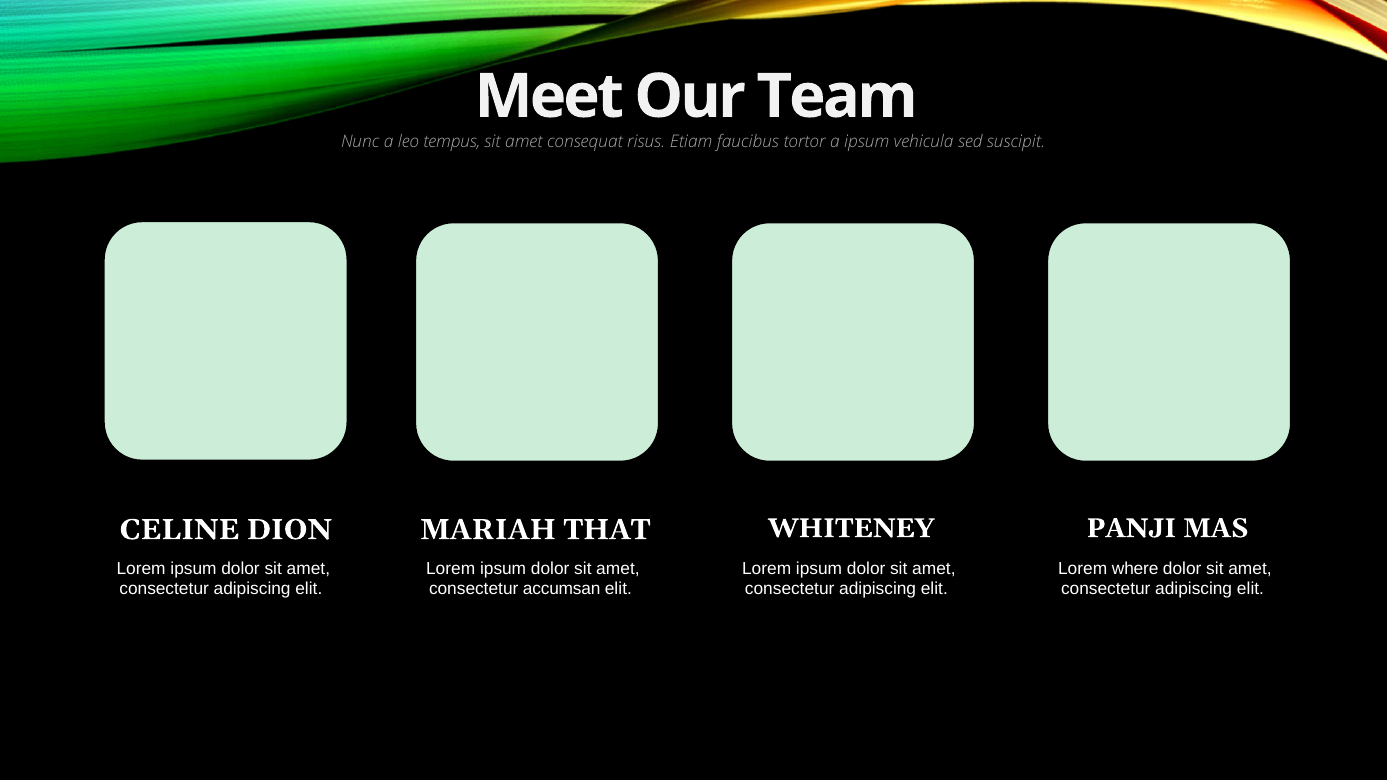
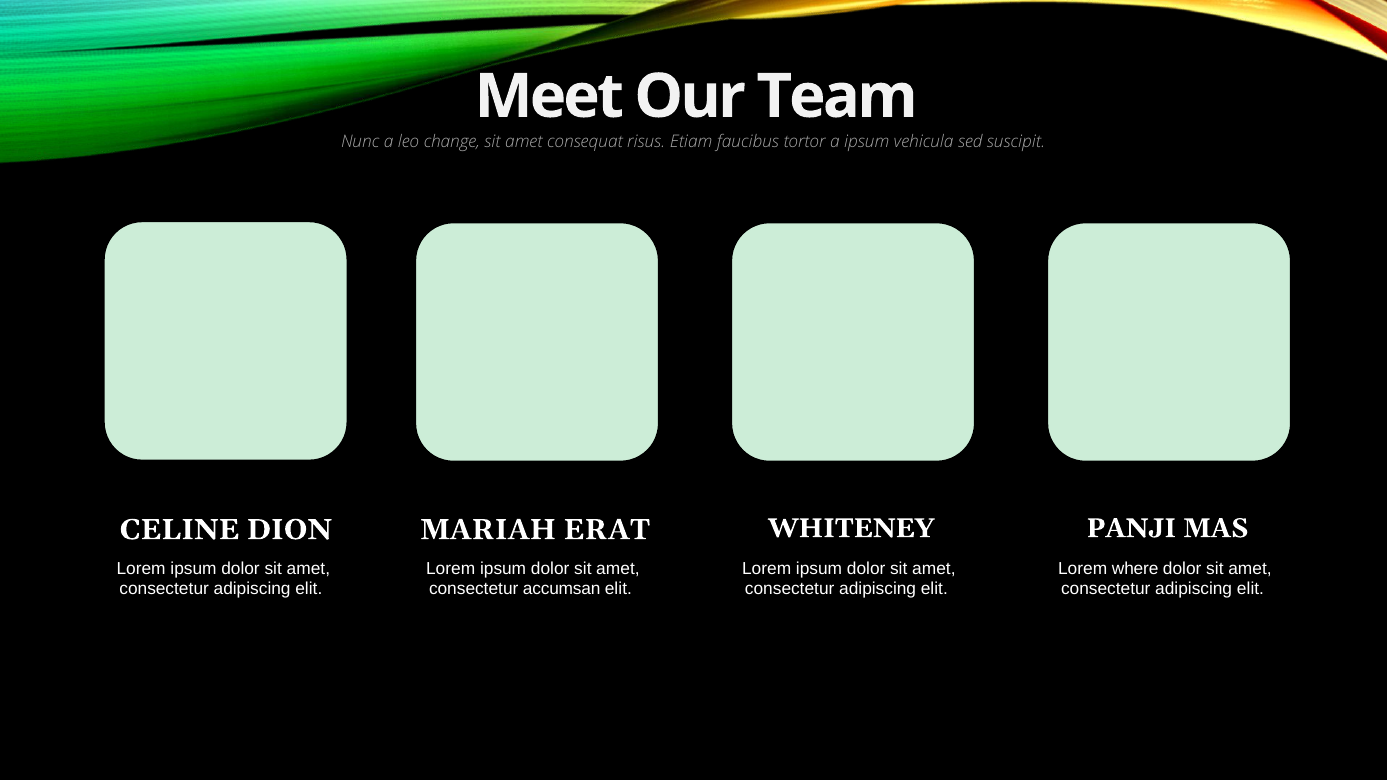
tempus: tempus -> change (452, 142)
THAT: THAT -> ERAT (607, 530)
